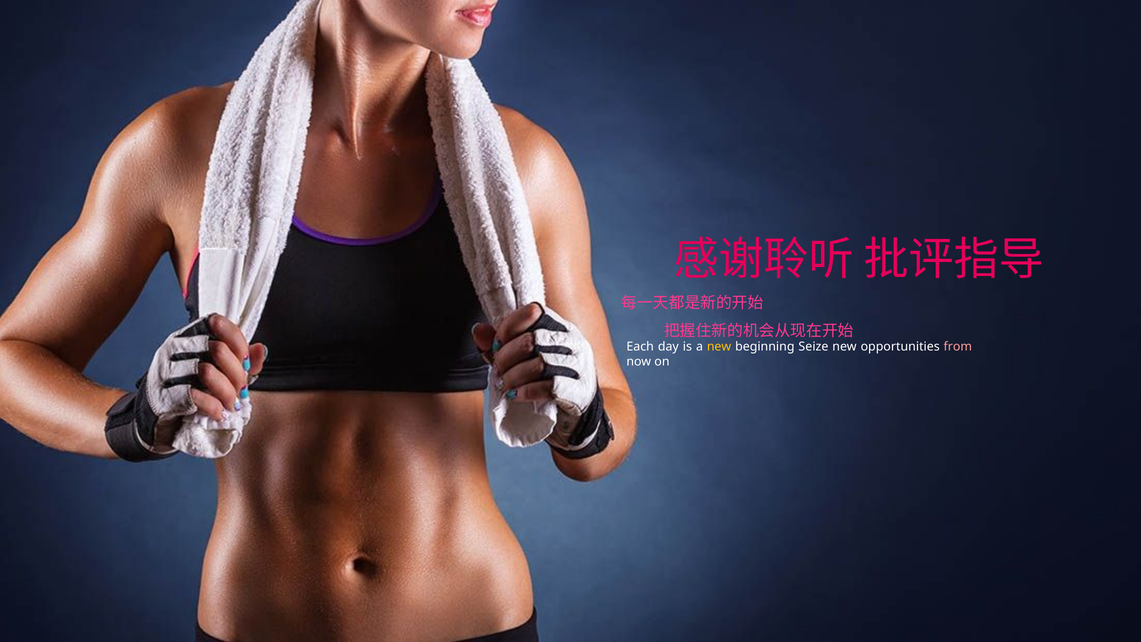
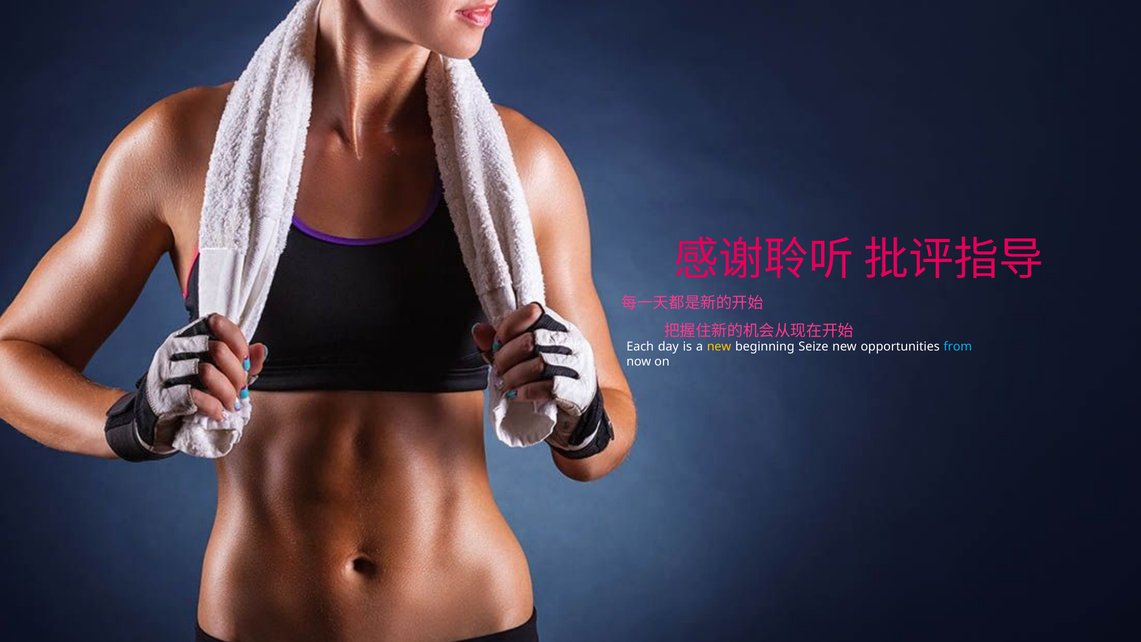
from colour: pink -> light blue (958, 347)
